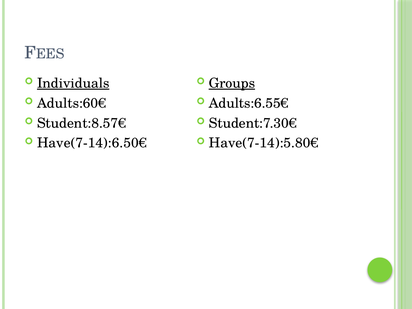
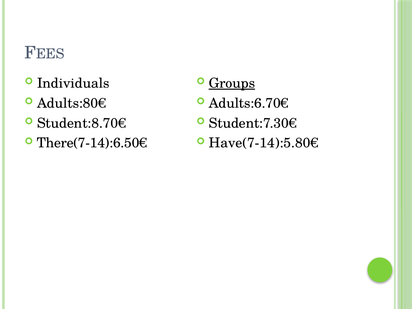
Individuals underline: present -> none (73, 83)
Adults:60€: Adults:60€ -> Adults:80€ (71, 103)
Adults:6.55€: Adults:6.55€ -> Adults:6.70€ (249, 103)
Student:8.57€: Student:8.57€ -> Student:8.70€ (81, 123)
Have(7-14):6.50€: Have(7-14):6.50€ -> There(7-14):6.50€ (92, 143)
